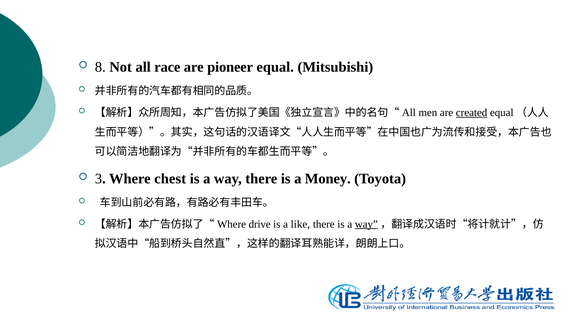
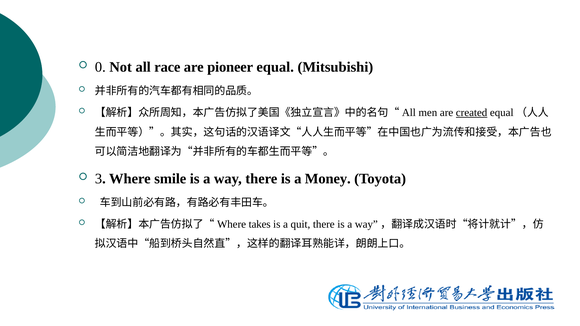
8: 8 -> 0 (100, 67)
chest: chest -> smile (170, 179)
drive: drive -> takes (260, 224)
like: like -> quit (300, 224)
way underline: present -> none (366, 224)
